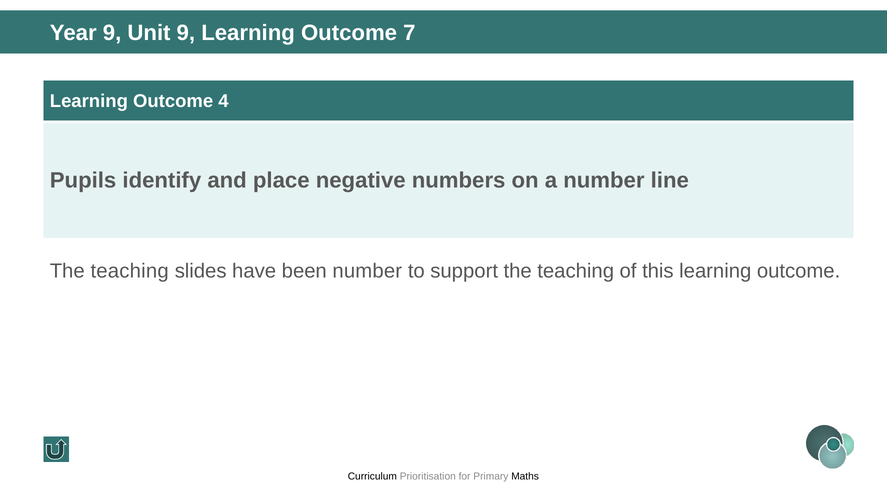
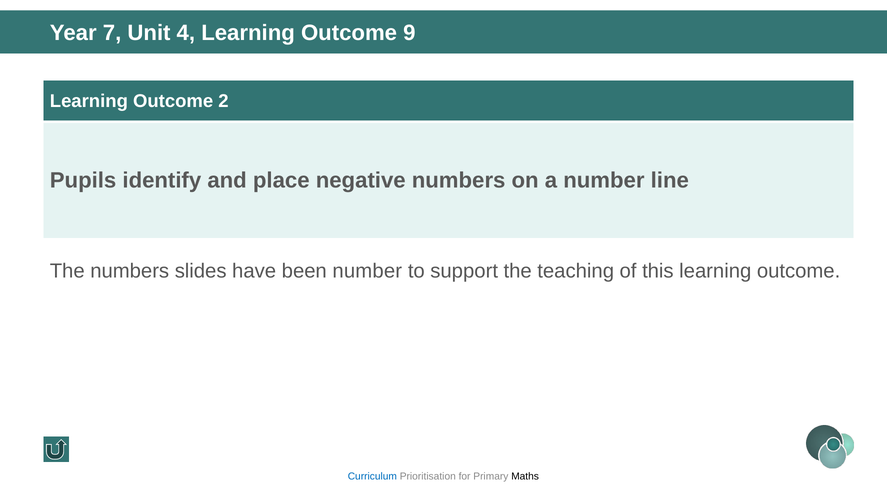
Year 9: 9 -> 7 (112, 33)
Unit 9: 9 -> 4 (186, 33)
7: 7 -> 9 (409, 33)
4: 4 -> 2 (223, 101)
teaching: teaching -> numbers (130, 271)
Curriculum colour: black -> blue (372, 476)
